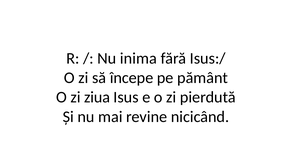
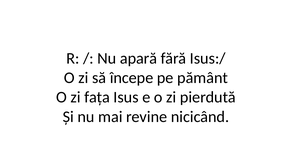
inima: inima -> apară (138, 58)
ziua: ziua -> fața (97, 97)
